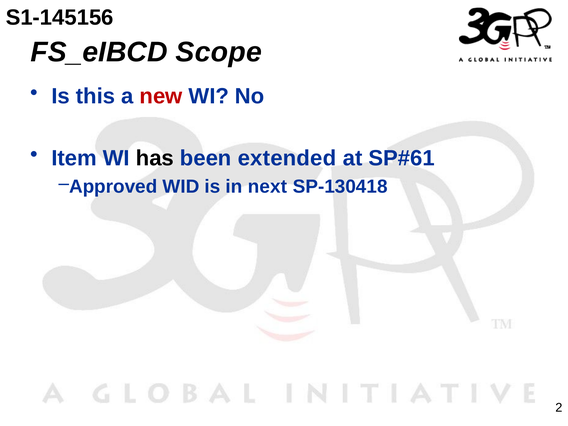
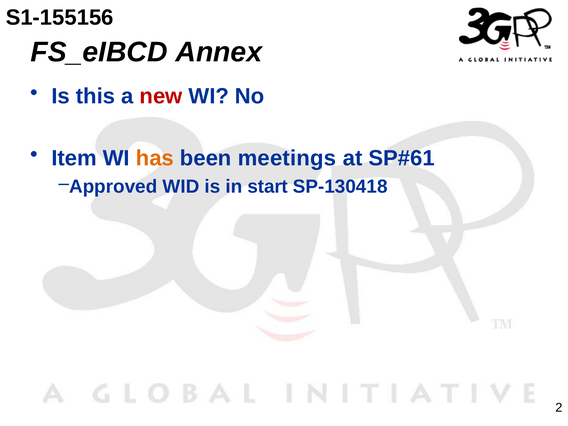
S1-145156: S1-145156 -> S1-155156 (60, 18)
Scope: Scope -> Annex (219, 52)
has colour: black -> orange (155, 158)
extended: extended -> meetings (287, 158)
next: next -> start (268, 186)
